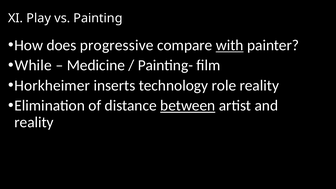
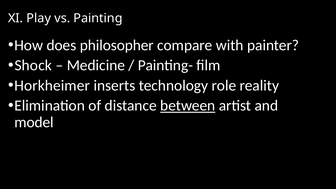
progressive: progressive -> philosopher (117, 45)
with underline: present -> none (230, 45)
While: While -> Shock (33, 65)
reality: reality -> model (34, 122)
